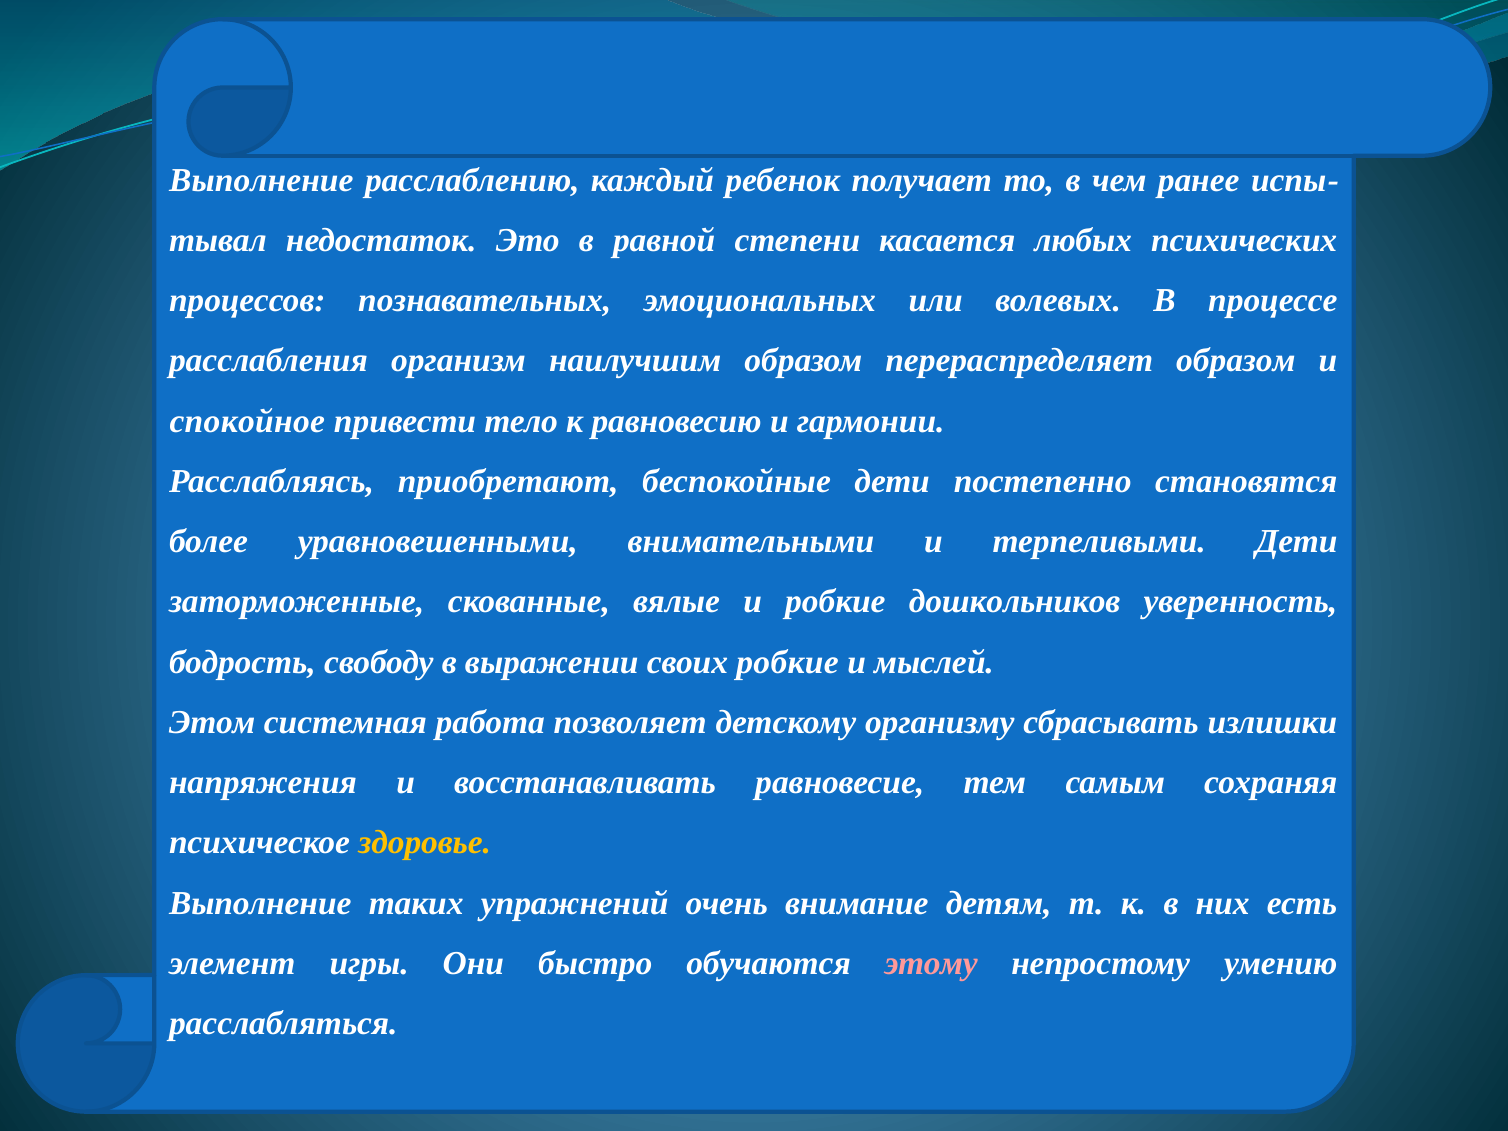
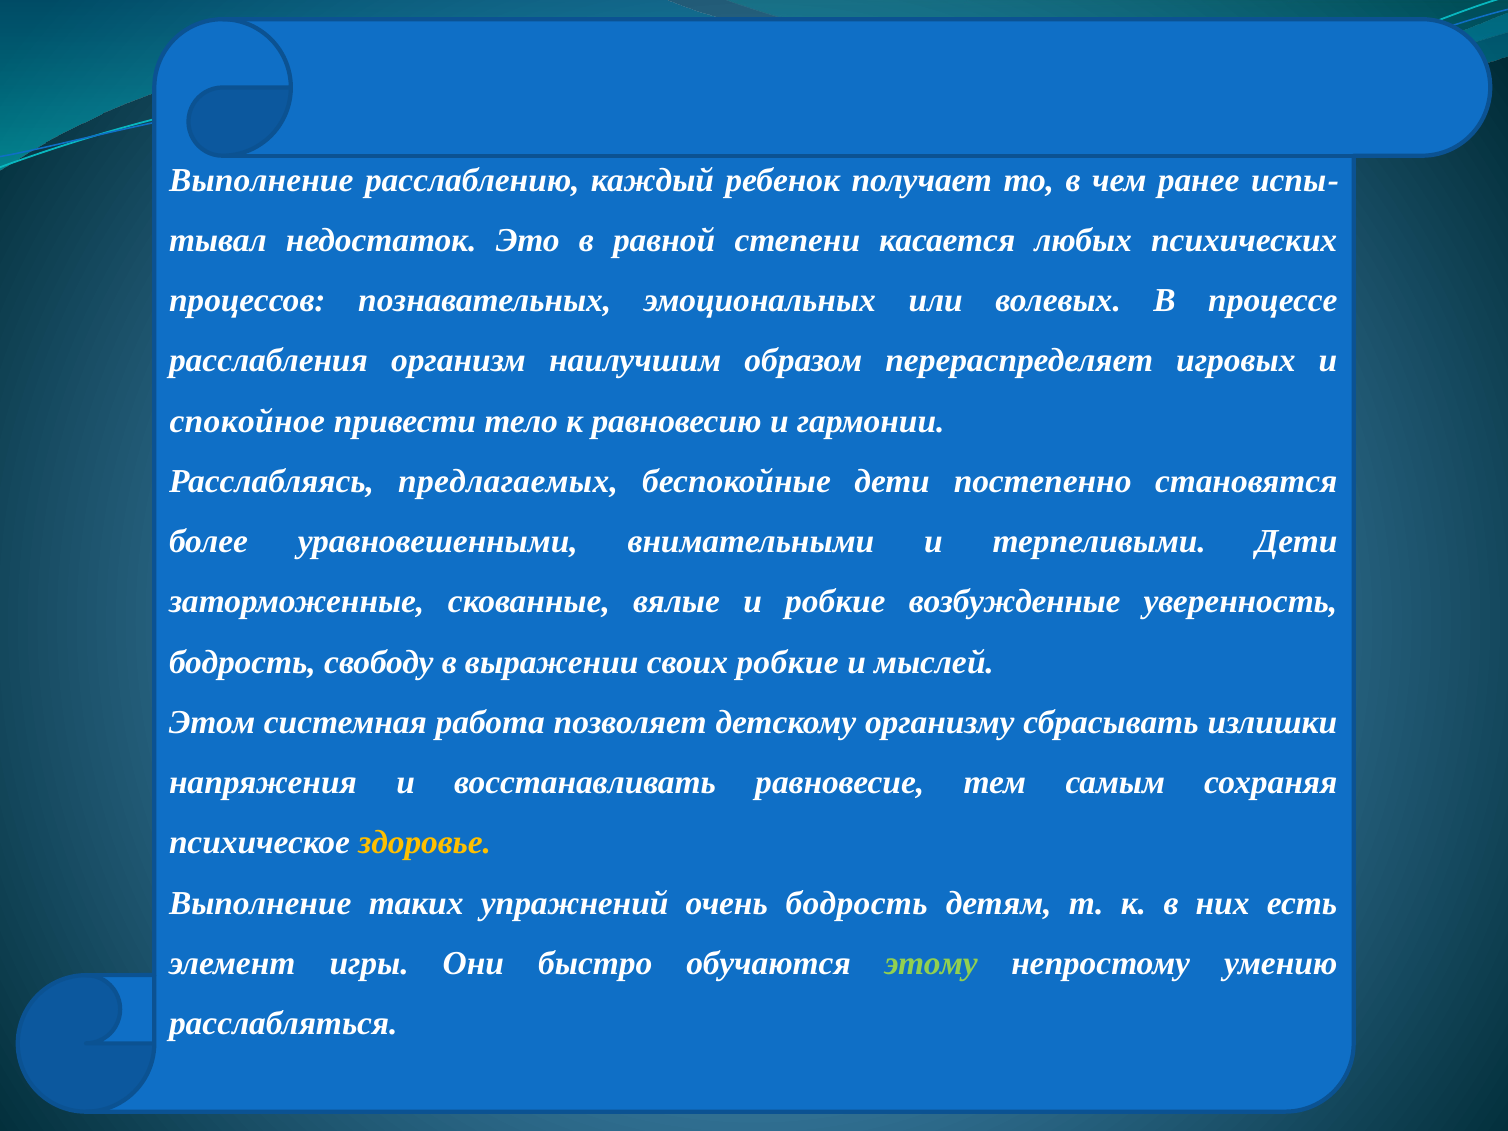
перераспределяет образом: образом -> игровых (1236, 361)
приобретают: приобретают -> предлагаемых (508, 481)
дошкольников: дошкольников -> возбужденные (1015, 602)
очень внимание: внимание -> бодрость (857, 903)
этому colour: pink -> light green (931, 963)
